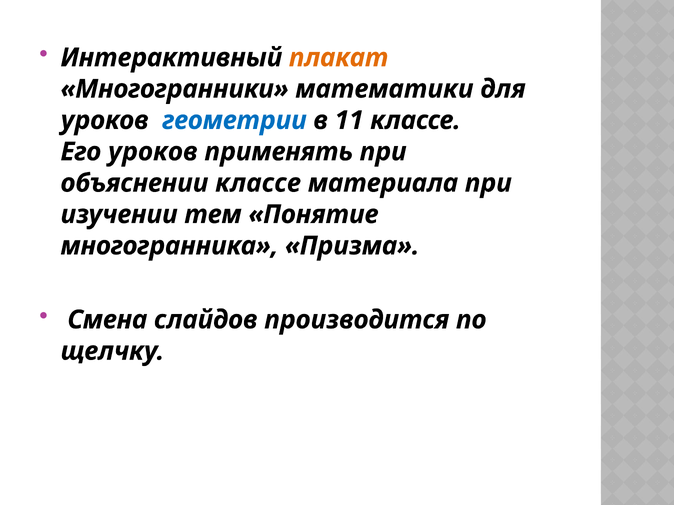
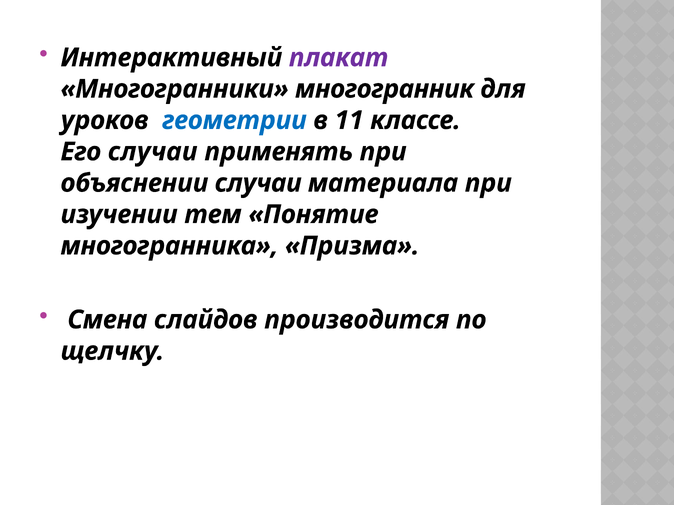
плакат colour: orange -> purple (339, 58)
математики: математики -> многогранник (385, 89)
Его уроков: уроков -> случаи (153, 152)
объяснении классе: классе -> случаи (258, 183)
